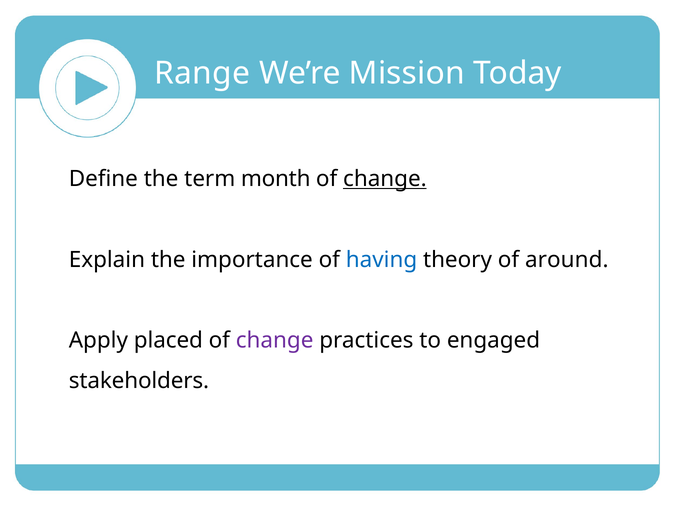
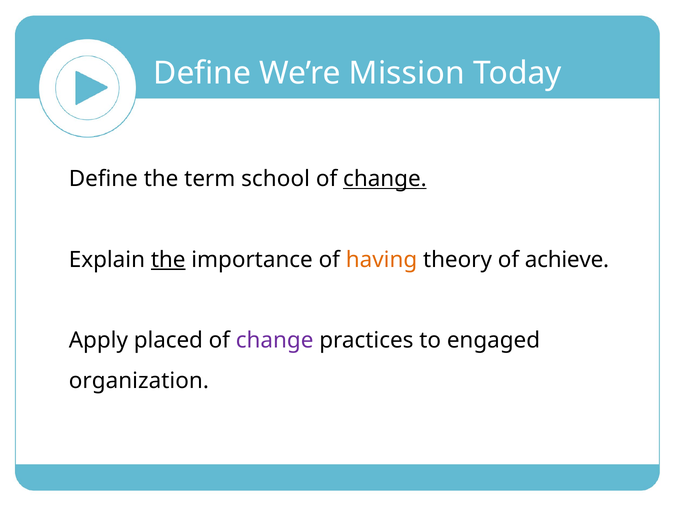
Range: Range -> Define (202, 73)
month: month -> school (276, 179)
the underline: none -> present (168, 260)
having colour: blue -> orange (382, 260)
around: around -> achieve (567, 260)
stakeholders: stakeholders -> organization (139, 381)
